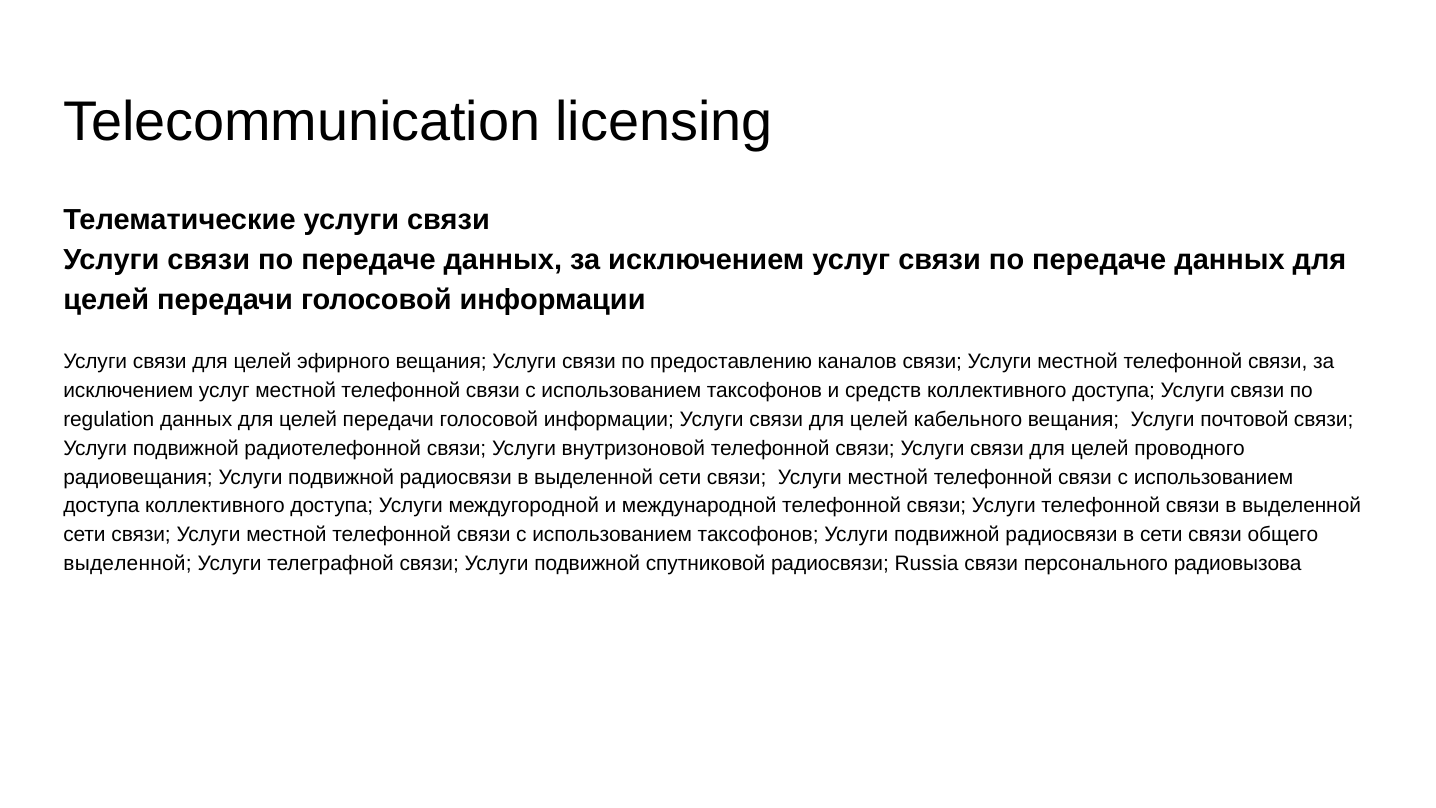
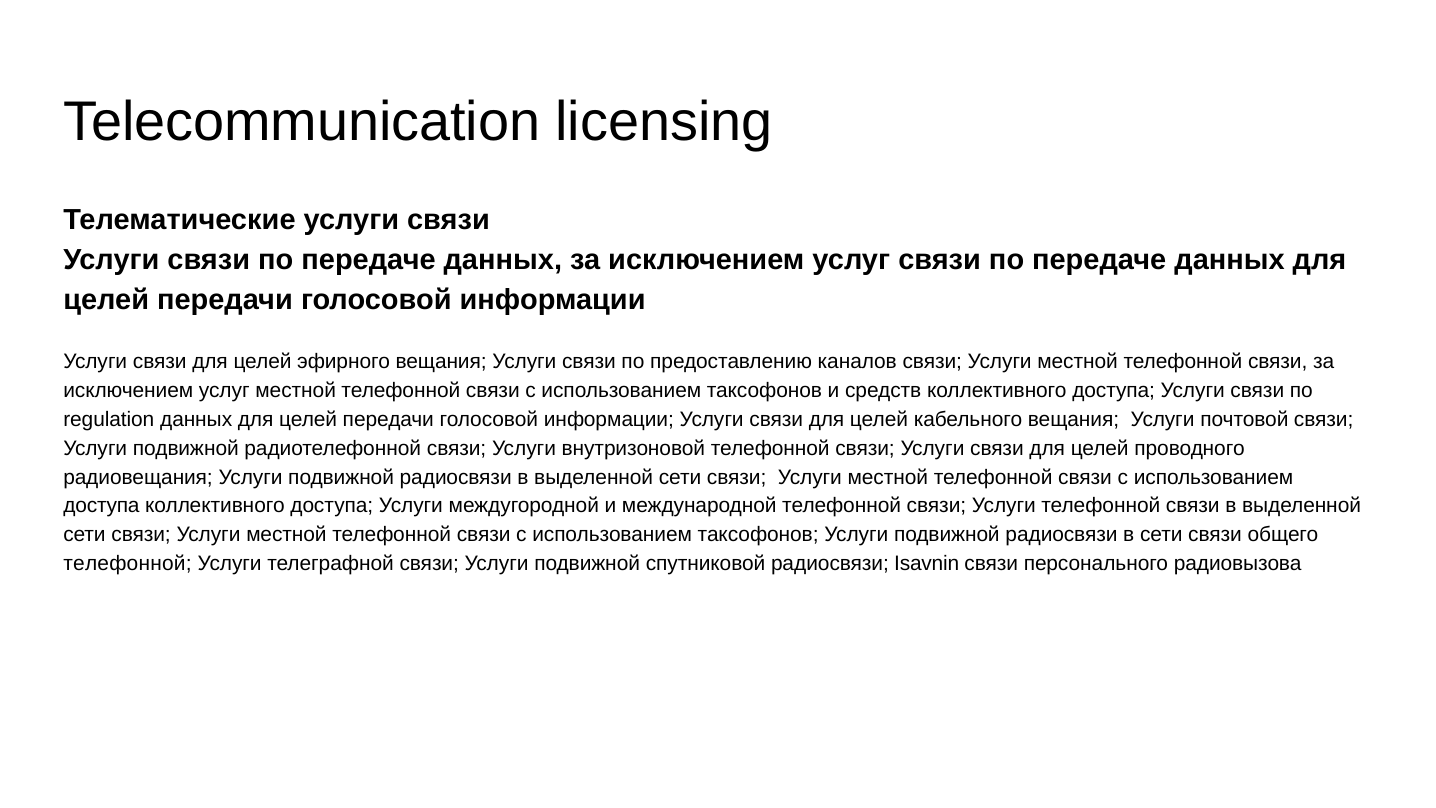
выделенной: выделенной -> телефонной (128, 563)
Russia: Russia -> Isavnin (927, 563)
